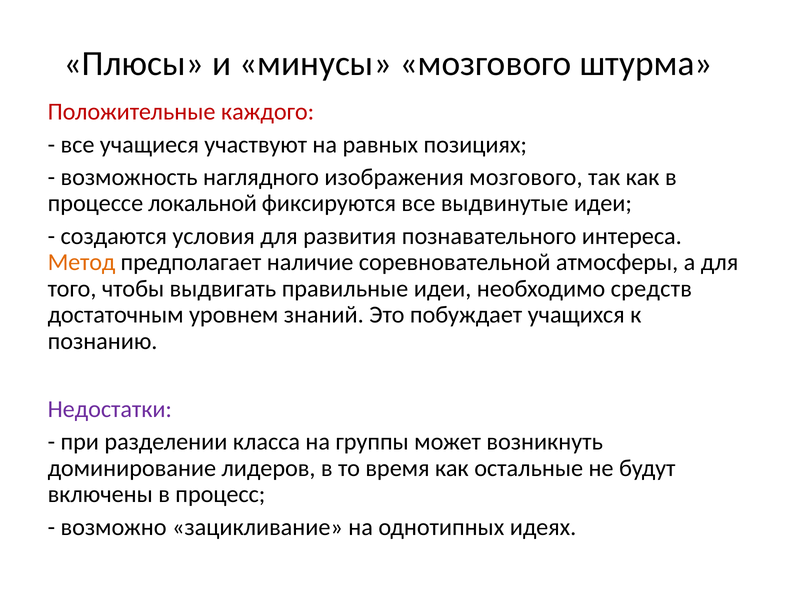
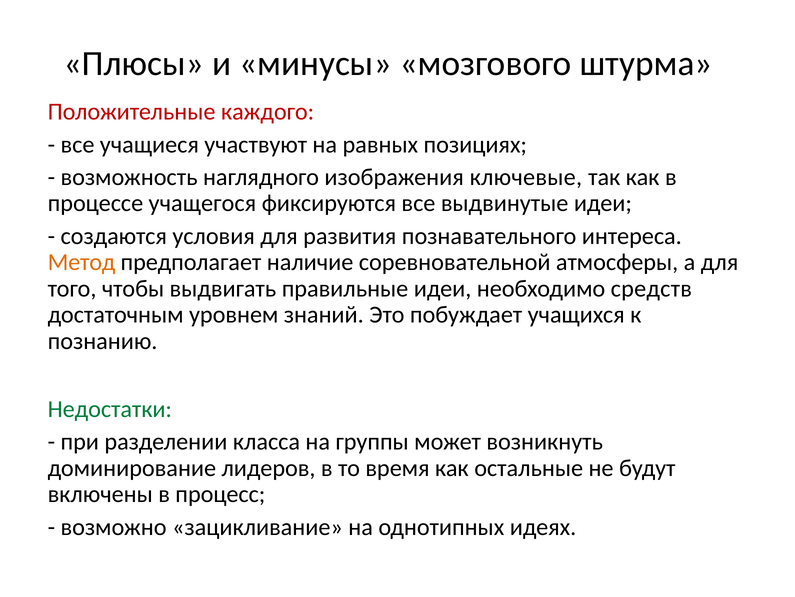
изображения мозгового: мозгового -> ключевые (526, 177)
локальной: локальной -> учащегося (202, 203)
Недостатки colour: purple -> green (110, 409)
